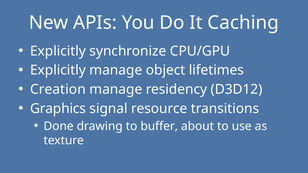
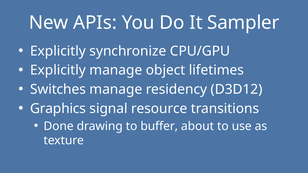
Caching: Caching -> Sampler (243, 23)
Creation: Creation -> Switches (58, 89)
